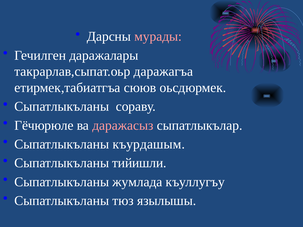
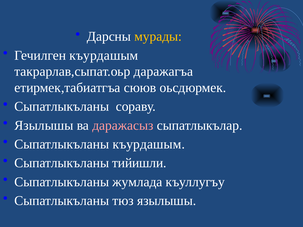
мурады colour: pink -> yellow (158, 37)
Гечилген даражалары: даражалары -> къурдашым (104, 55)
Гёчюрюле: Гёчюрюле -> Язылышы (44, 125)
